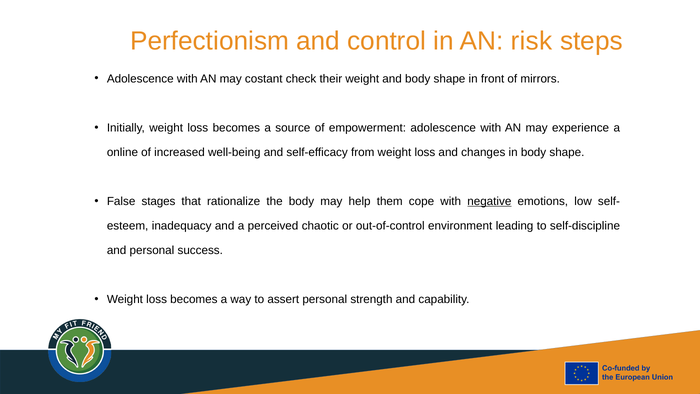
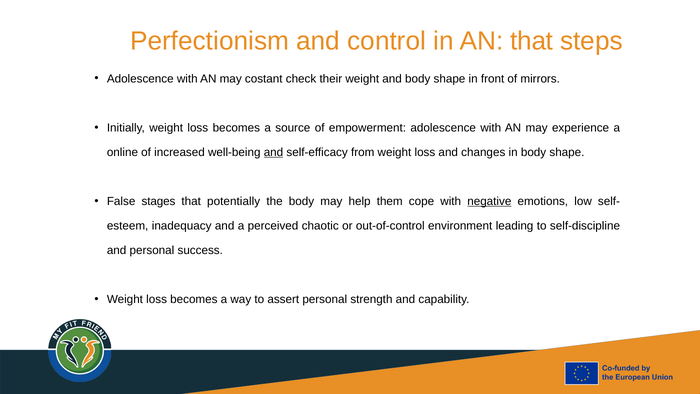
AN risk: risk -> that (532, 41)
and underline: none -> present (273, 152)
rationalize: rationalize -> potentially (234, 201)
